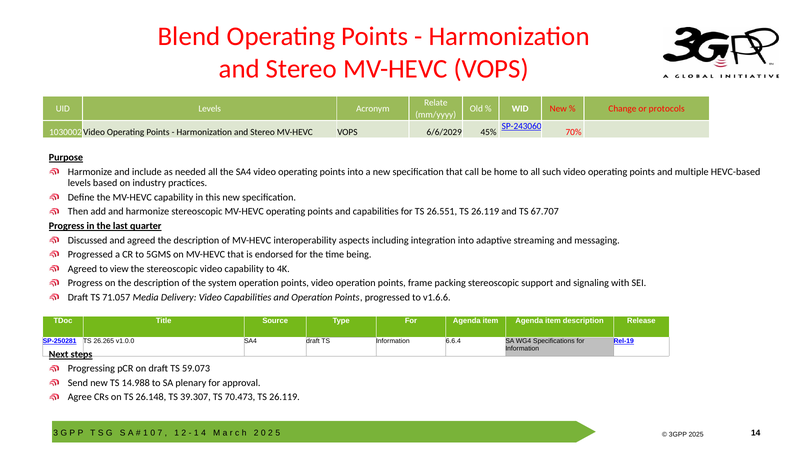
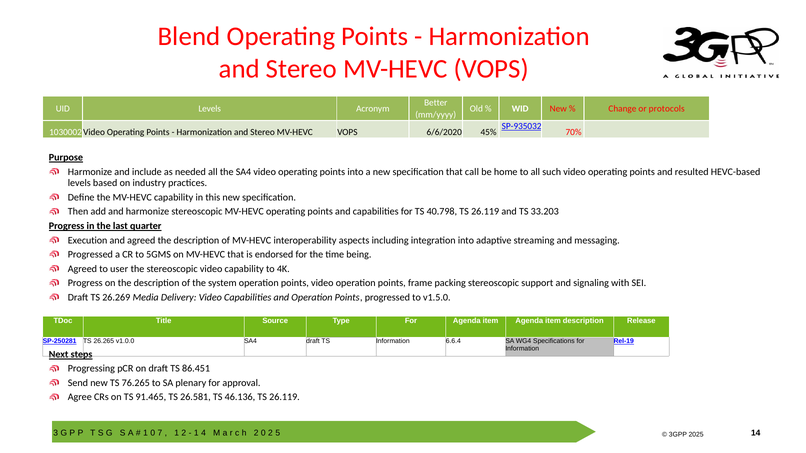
Relate: Relate -> Better (436, 103)
SP-243060: SP-243060 -> SP-935032 (522, 126)
6/6/2029: 6/6/2029 -> 6/6/2020 (444, 132)
multiple: multiple -> resulted (692, 172)
26.551: 26.551 -> 40.798 (442, 212)
67.707: 67.707 -> 33.203 (545, 212)
Discussed: Discussed -> Execution (88, 240)
view: view -> user (119, 269)
71.057: 71.057 -> 26.269 (116, 298)
v1.6.6: v1.6.6 -> v1.5.0 (437, 298)
59.073: 59.073 -> 86.451 (196, 369)
14.988: 14.988 -> 76.265 (136, 383)
26.148: 26.148 -> 91.465 (151, 397)
39.307: 39.307 -> 26.581 (195, 397)
70.473: 70.473 -> 46.136 (240, 397)
